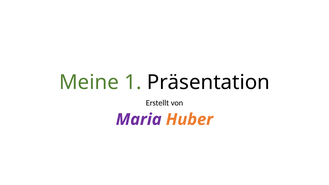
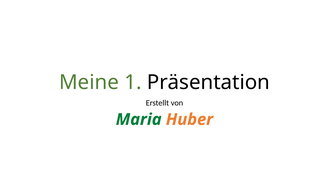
Maria colour: purple -> green (139, 120)
